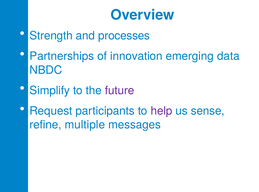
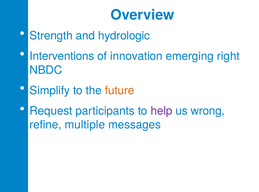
processes: processes -> hydrologic (124, 36)
Partnerships: Partnerships -> Interventions (62, 56)
data: data -> right (228, 56)
future colour: purple -> orange (120, 90)
sense: sense -> wrong (208, 111)
